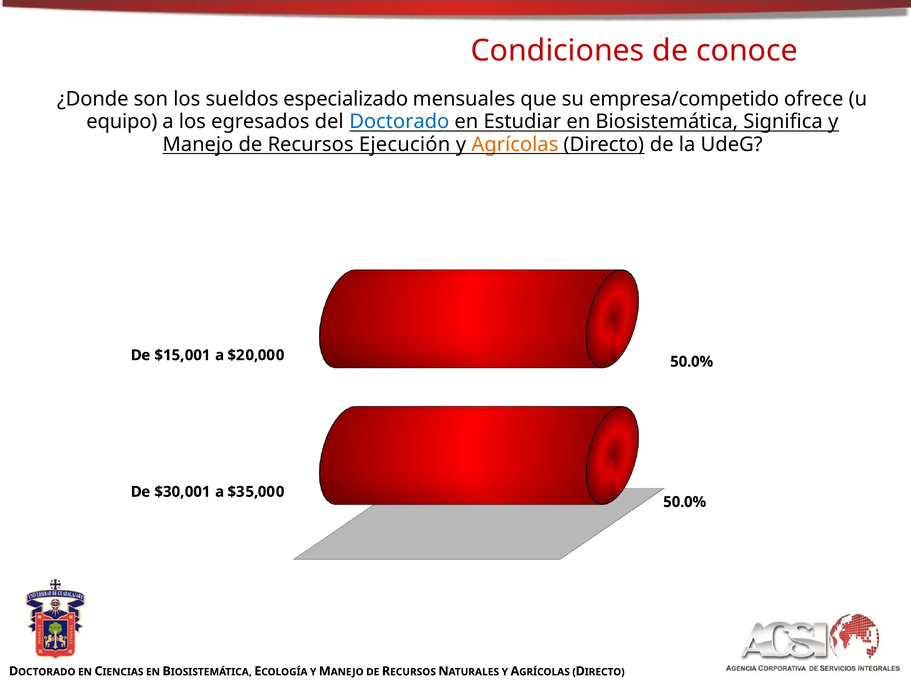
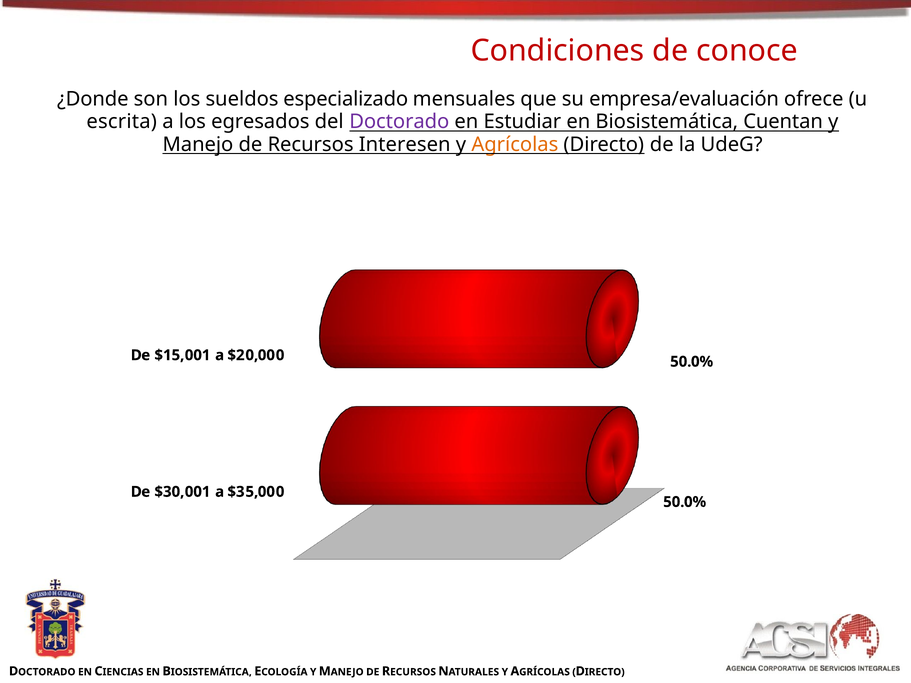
empresa/competido: empresa/competido -> empresa/evaluación (684, 99)
equipo: equipo -> escrita (122, 122)
Doctorado colour: blue -> purple (399, 122)
Significa: Significa -> Cuentan (783, 122)
Ejecución: Ejecución -> Interesen (405, 144)
